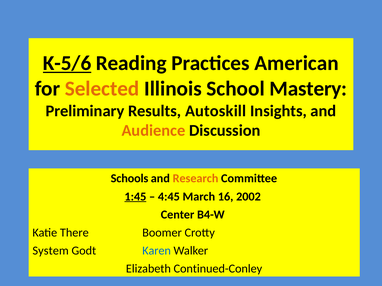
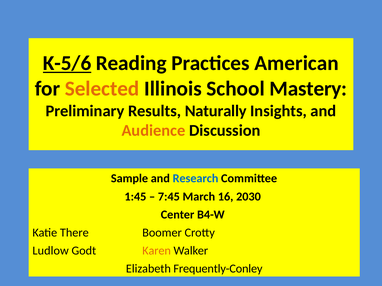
Autoskill: Autoskill -> Naturally (216, 111)
Schools: Schools -> Sample (129, 179)
Research colour: orange -> blue (195, 179)
1:45 underline: present -> none (135, 197)
4:45: 4:45 -> 7:45 (169, 197)
2002: 2002 -> 2030 (248, 197)
System: System -> Ludlow (51, 251)
Karen colour: blue -> orange (157, 251)
Continued-Conley: Continued-Conley -> Frequently-Conley (218, 269)
